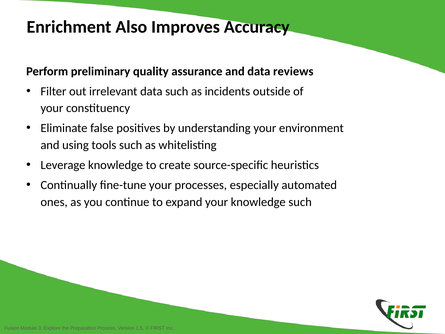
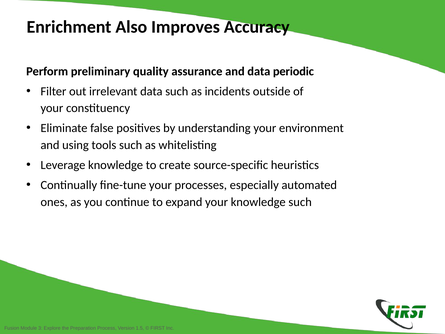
reviews: reviews -> periodic (293, 71)
